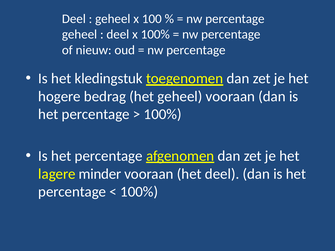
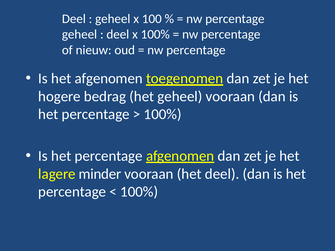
het kledingstuk: kledingstuk -> afgenomen (109, 79)
